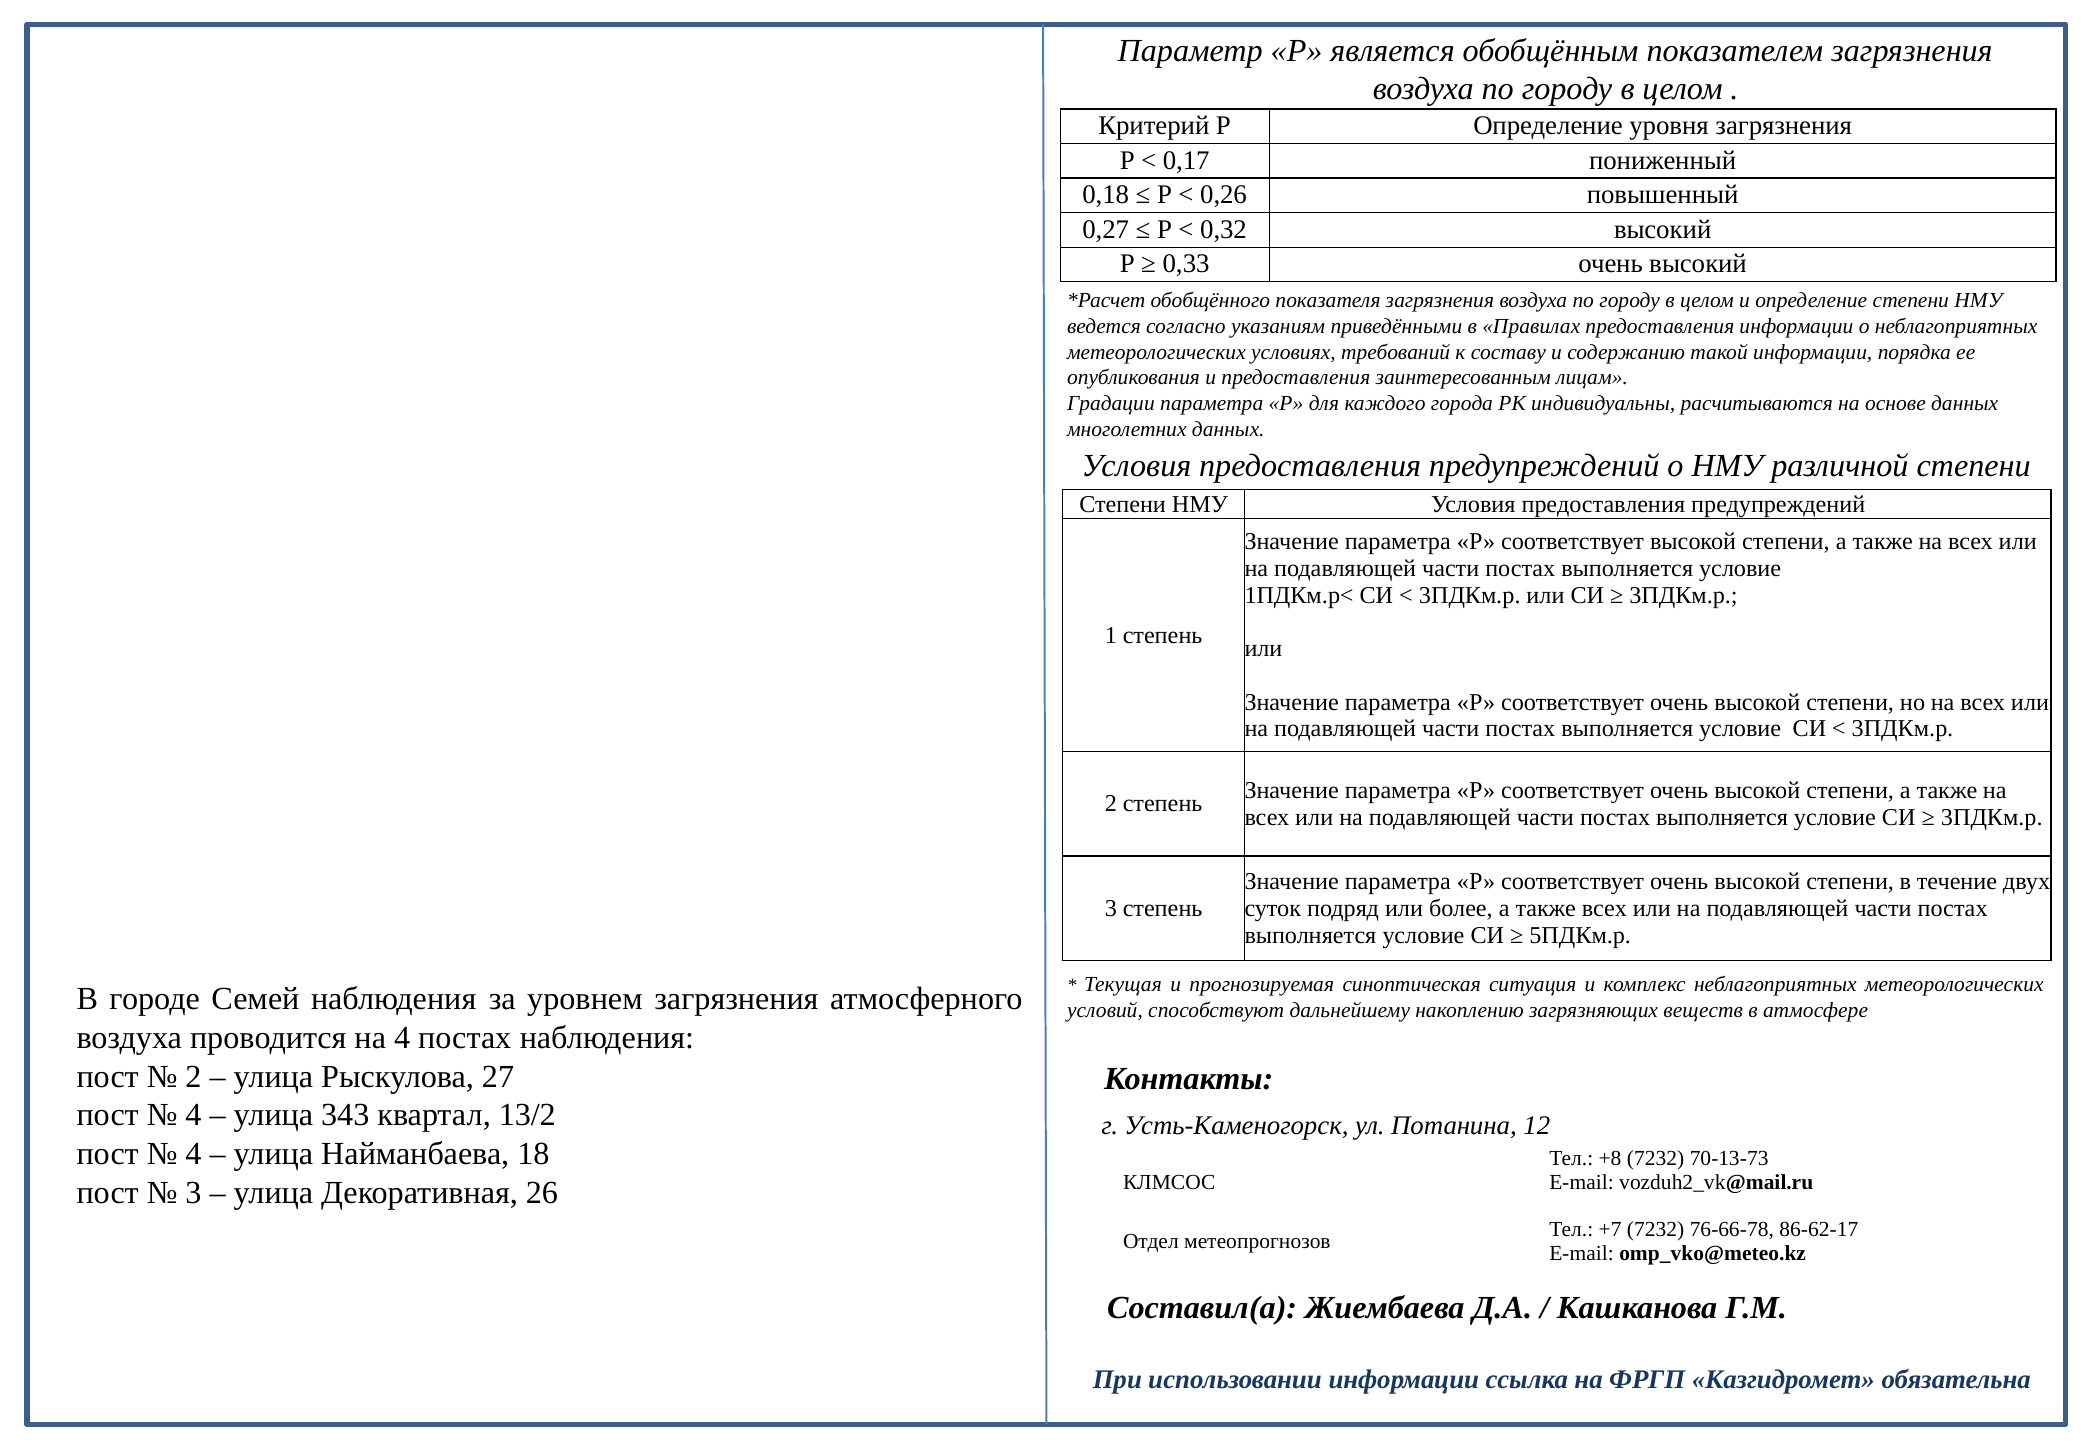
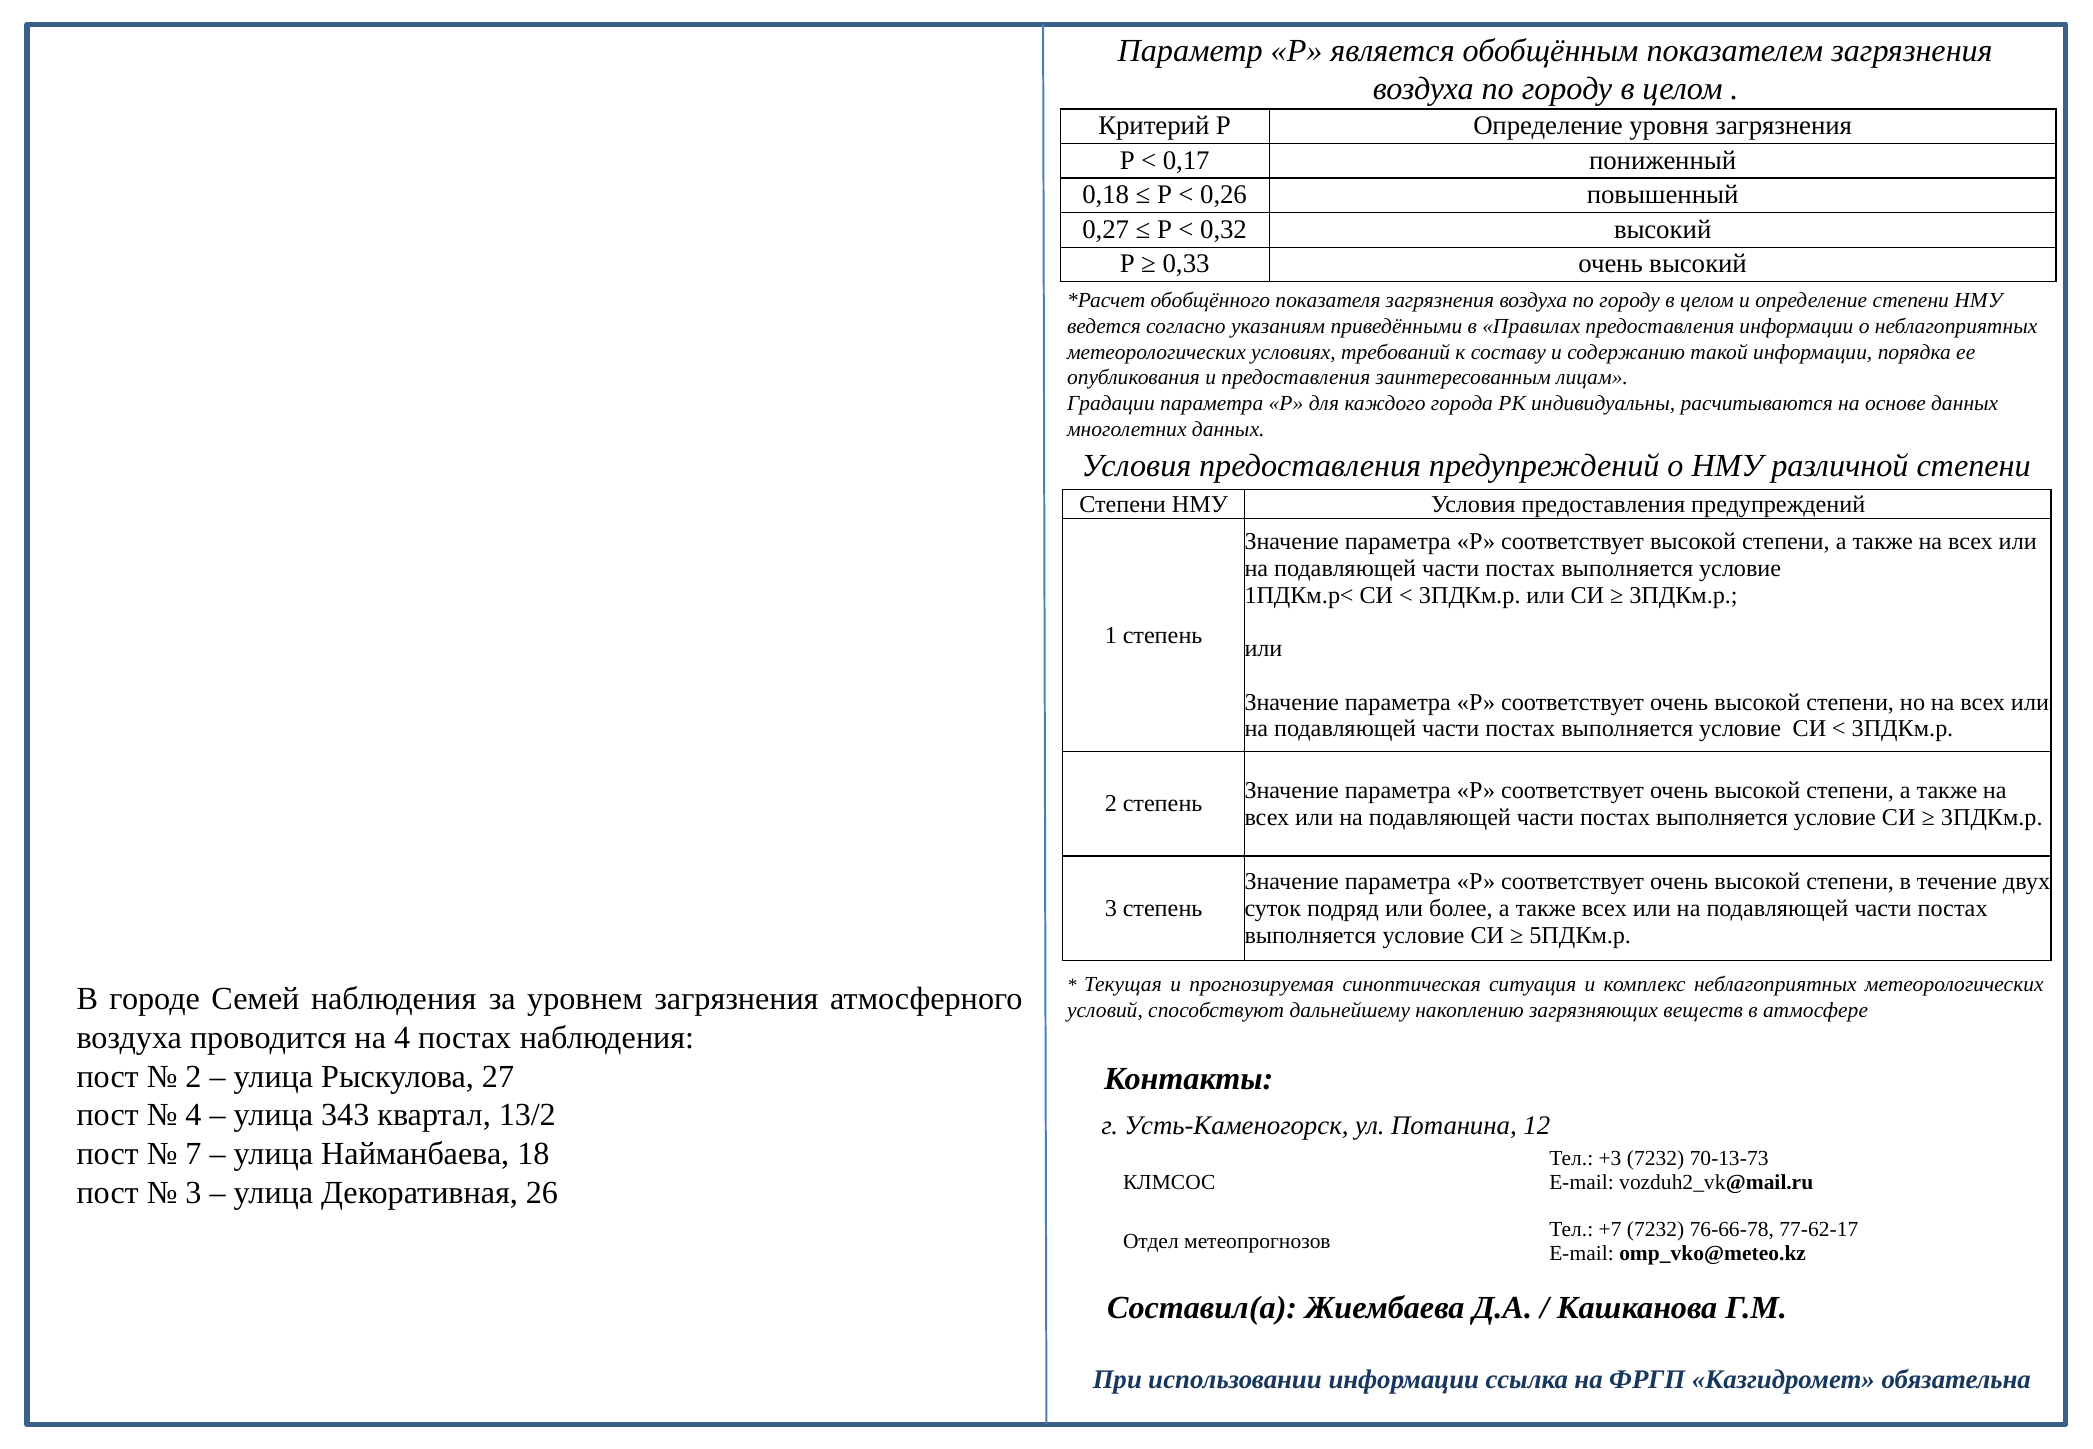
4: 4 -> 7 (194, 1154)
+8: +8 -> +3 (1610, 1158)
86-62-17: 86-62-17 -> 77-62-17 (1819, 1229)
